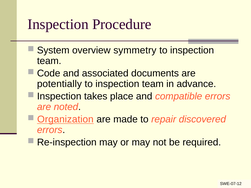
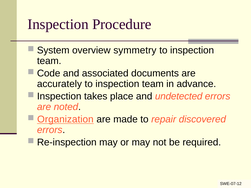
potentially: potentially -> accurately (59, 84)
compatible: compatible -> undetected (179, 96)
